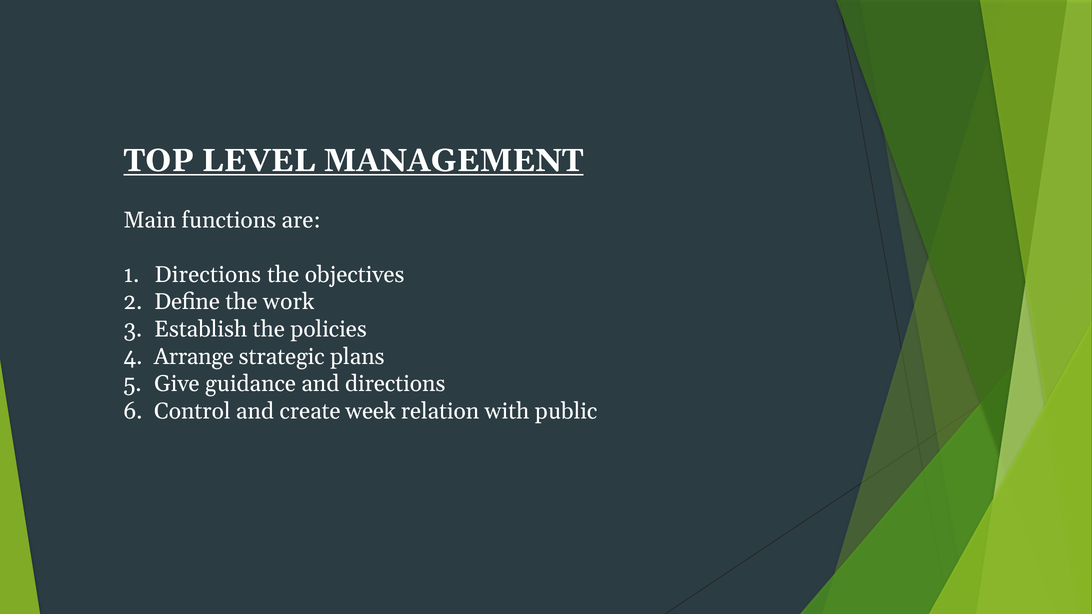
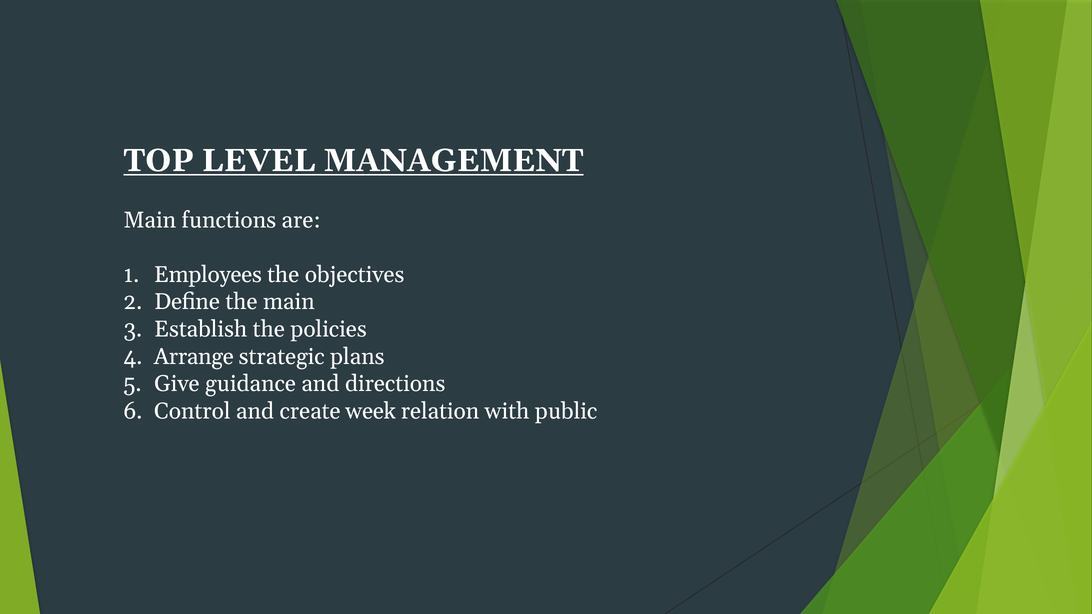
Directions: Directions -> Employees (208, 275)
the work: work -> main (289, 302)
